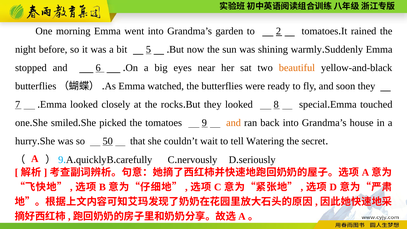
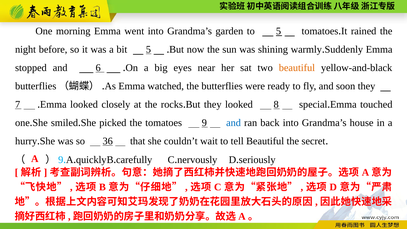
to 2: 2 -> 5 (278, 31)
and colour: orange -> blue (234, 123)
50: 50 -> 36 (108, 141)
tell Watering: Watering -> Beautiful (265, 141)
